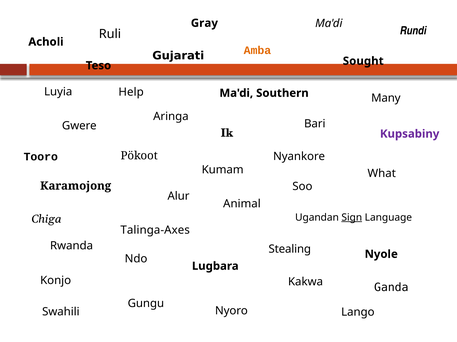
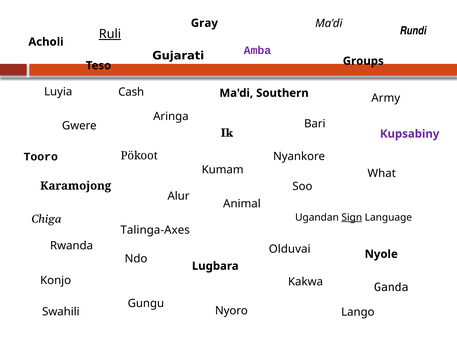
Ruli underline: none -> present (110, 34)
Amba colour: orange -> purple (257, 51)
Sought: Sought -> Groups (363, 61)
Help: Help -> Cash (131, 92)
Many: Many -> Army (386, 98)
Stealing: Stealing -> Olduvai (290, 250)
